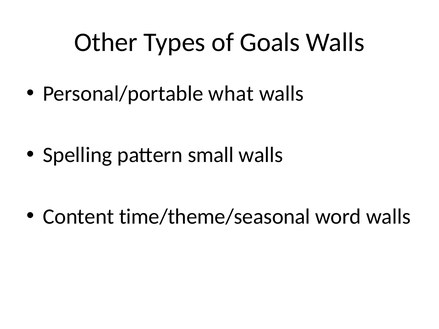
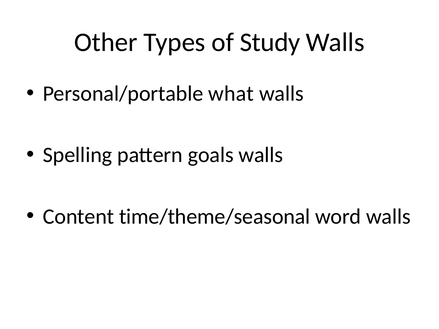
Goals: Goals -> Study (270, 42)
small: small -> goals (211, 155)
